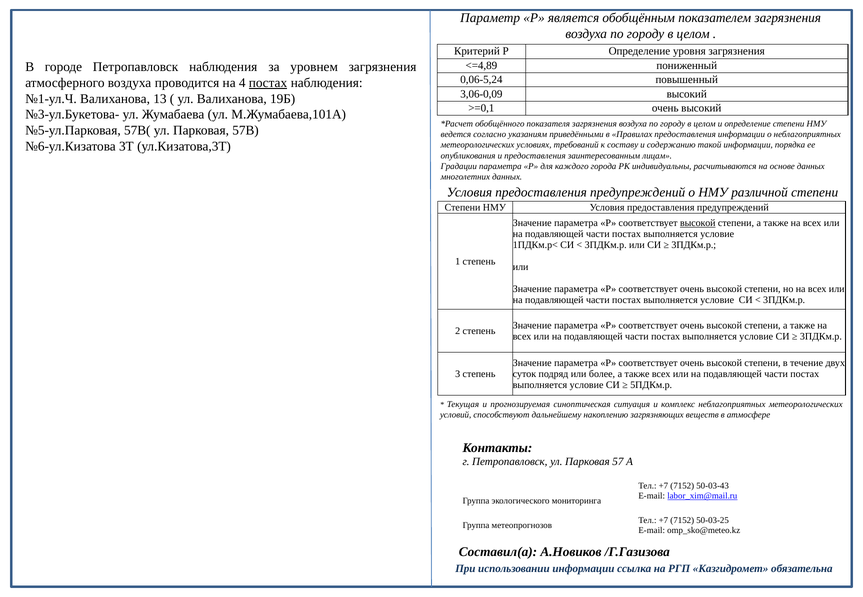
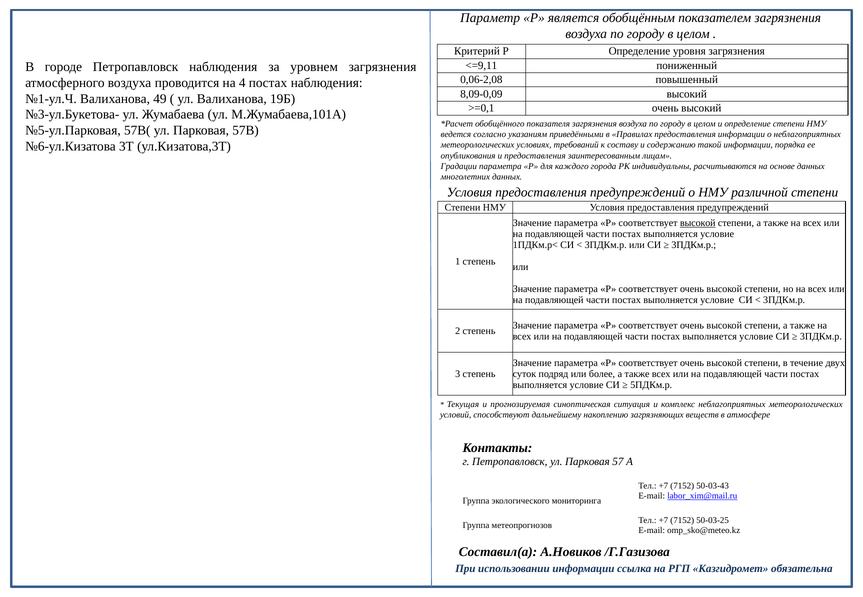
<=4,89: <=4,89 -> <=9,11 (481, 66)
0,06-5,24: 0,06-5,24 -> 0,06-2,08 (481, 80)
постах underline: present -> none (268, 83)
3,06-0,09: 3,06-0,09 -> 8,09-0,09 (481, 94)
13: 13 -> 49 (160, 99)
